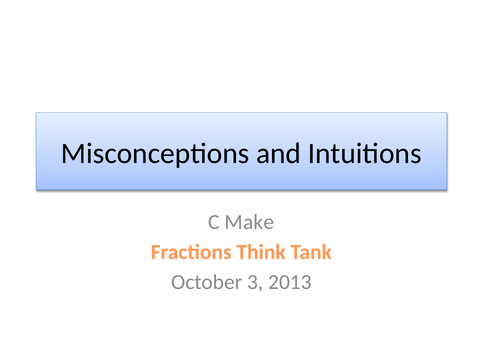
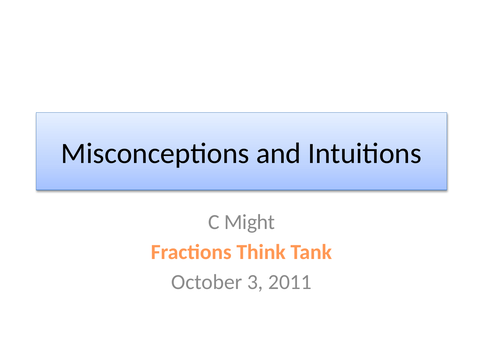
Make: Make -> Might (250, 222)
2013: 2013 -> 2011 (290, 282)
